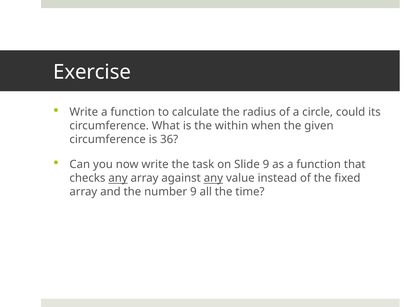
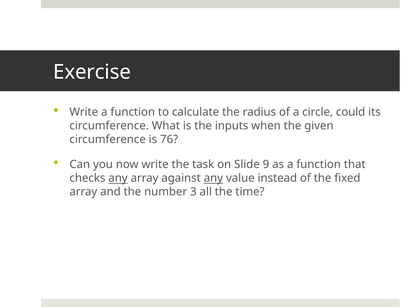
within: within -> inputs (232, 126)
36: 36 -> 76 (169, 140)
number 9: 9 -> 3 (193, 192)
